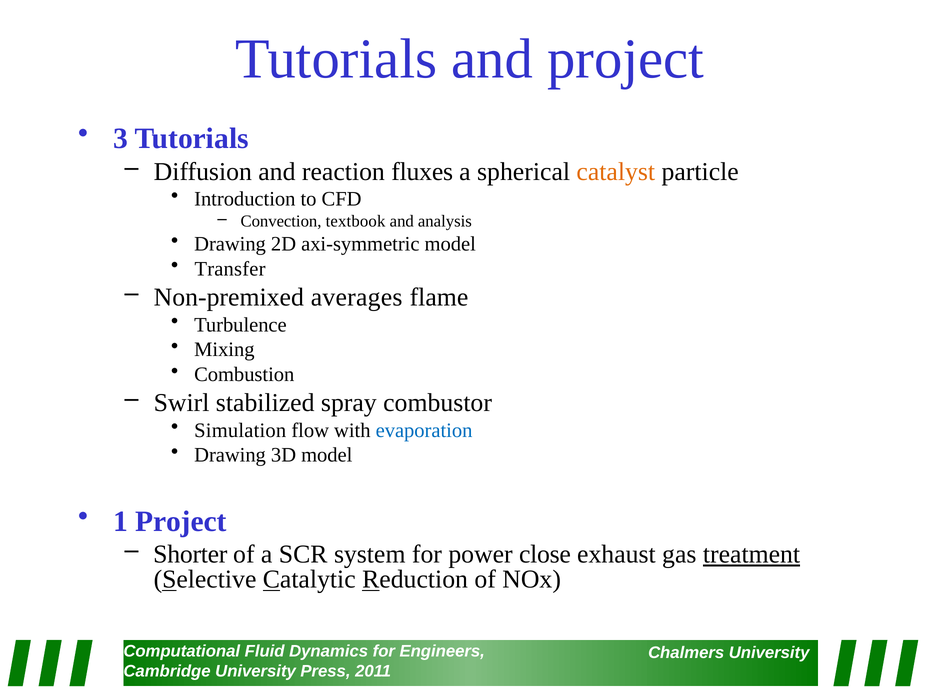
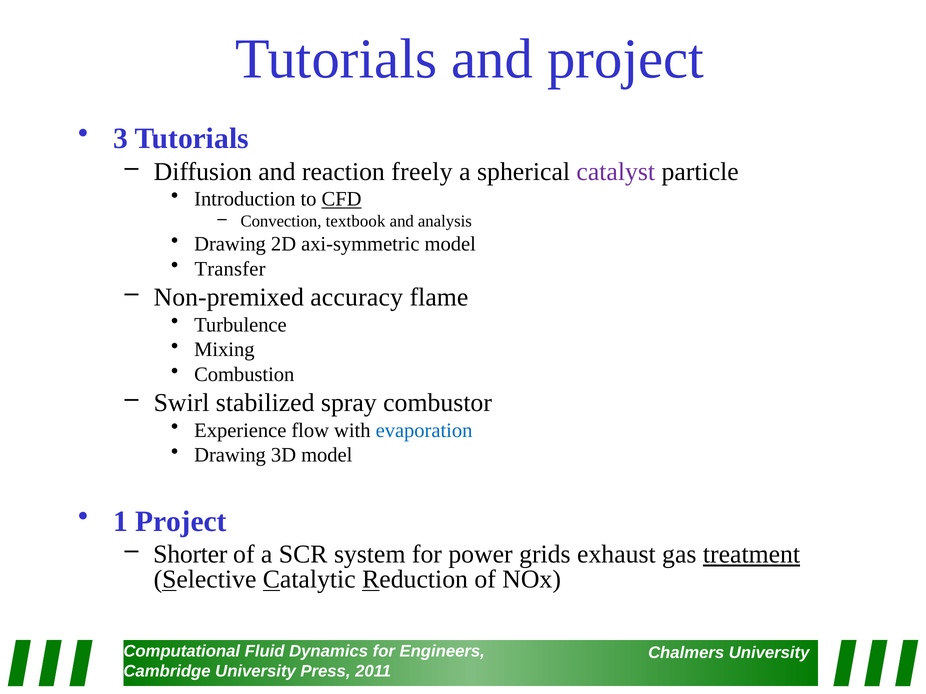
fluxes: fluxes -> freely (422, 172)
catalyst colour: orange -> purple (616, 172)
CFD underline: none -> present (342, 199)
averages: averages -> accuracy (357, 297)
Simulation: Simulation -> Experience (240, 431)
close: close -> grids (545, 555)
